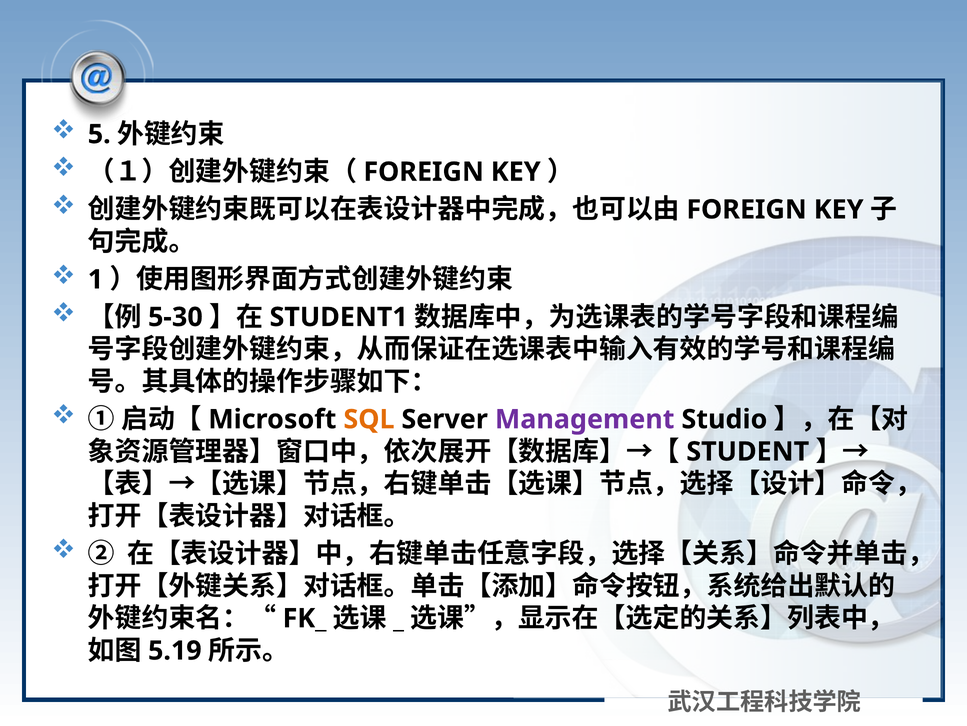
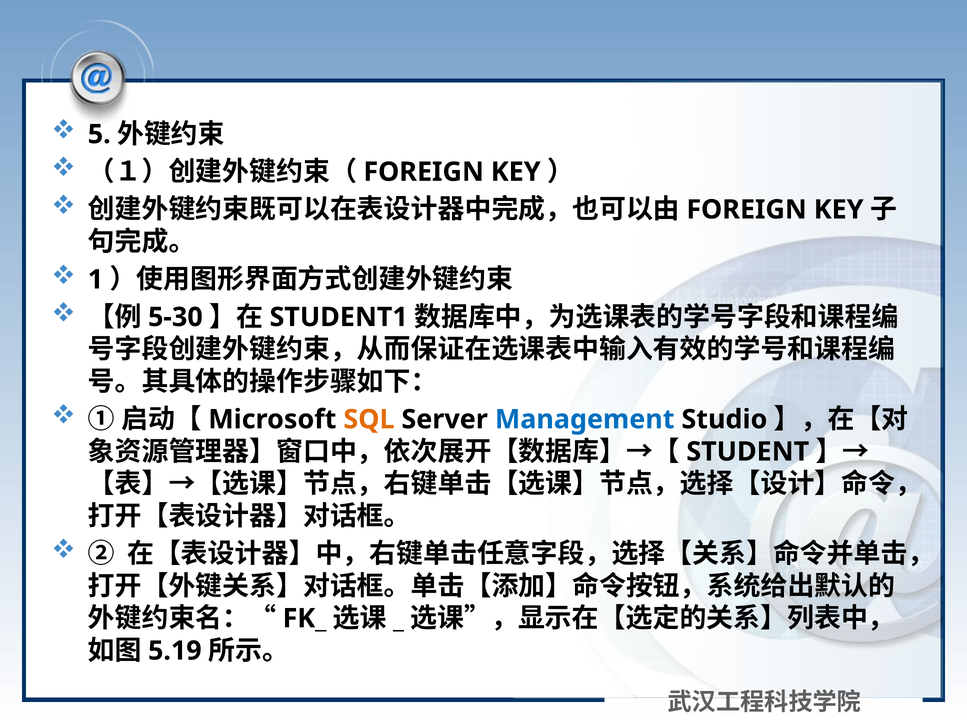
Management colour: purple -> blue (585, 419)
